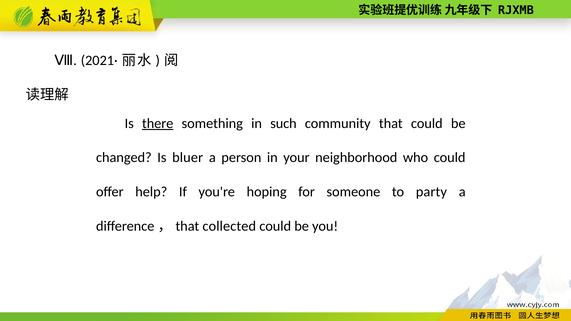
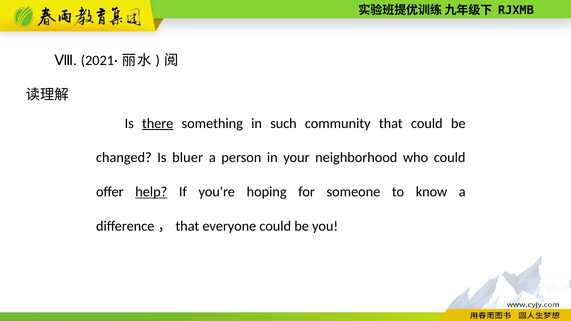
help underline: none -> present (151, 192)
party: party -> know (432, 192)
collected: collected -> everyone (229, 226)
